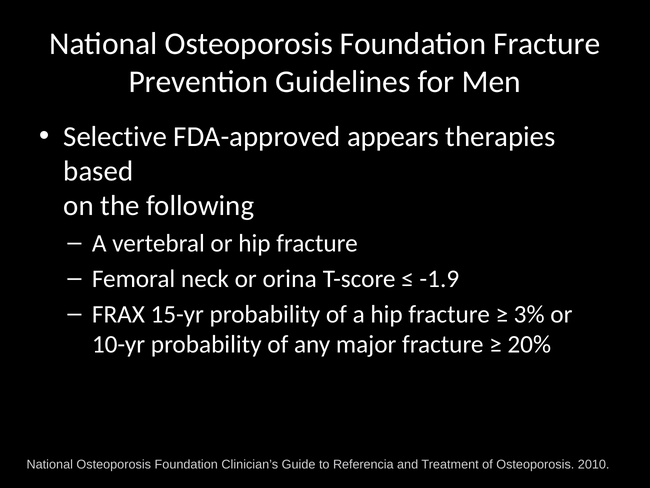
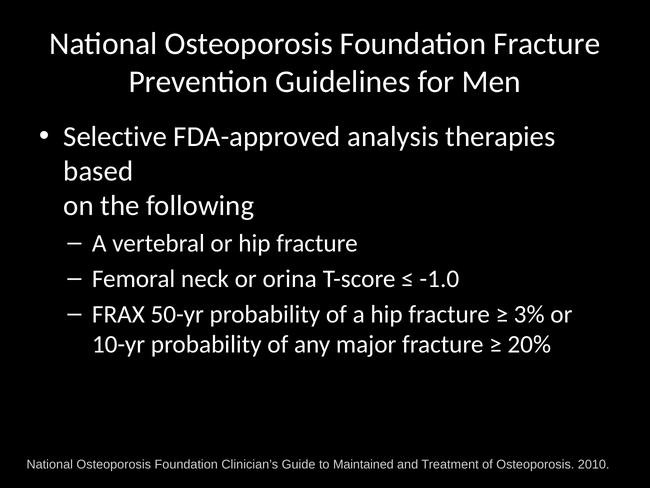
appears: appears -> analysis (393, 136)
-1.9: -1.9 -> -1.0 (439, 278)
15-yr: 15-yr -> 50-yr (177, 314)
Referencia: Referencia -> Maintained (363, 464)
